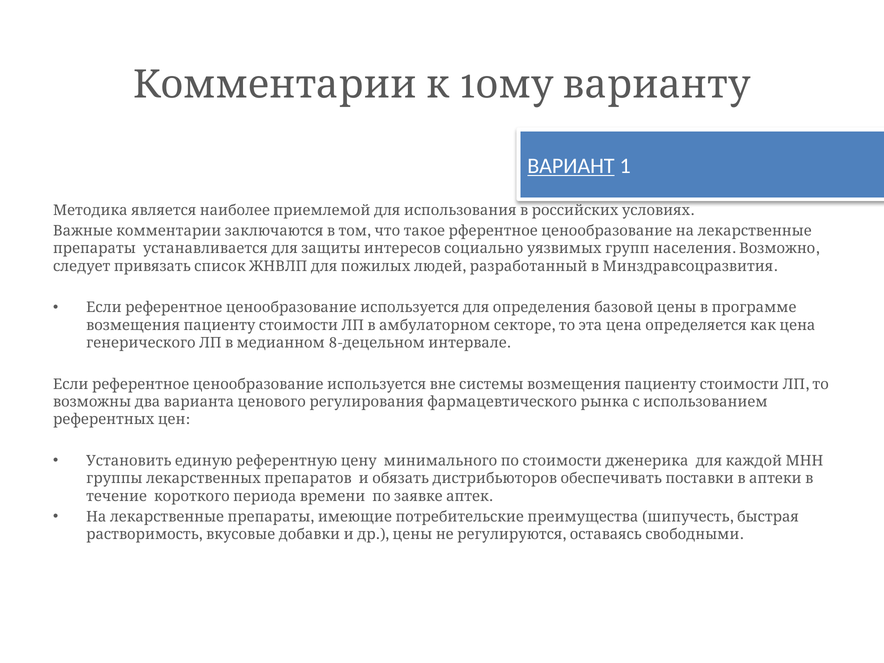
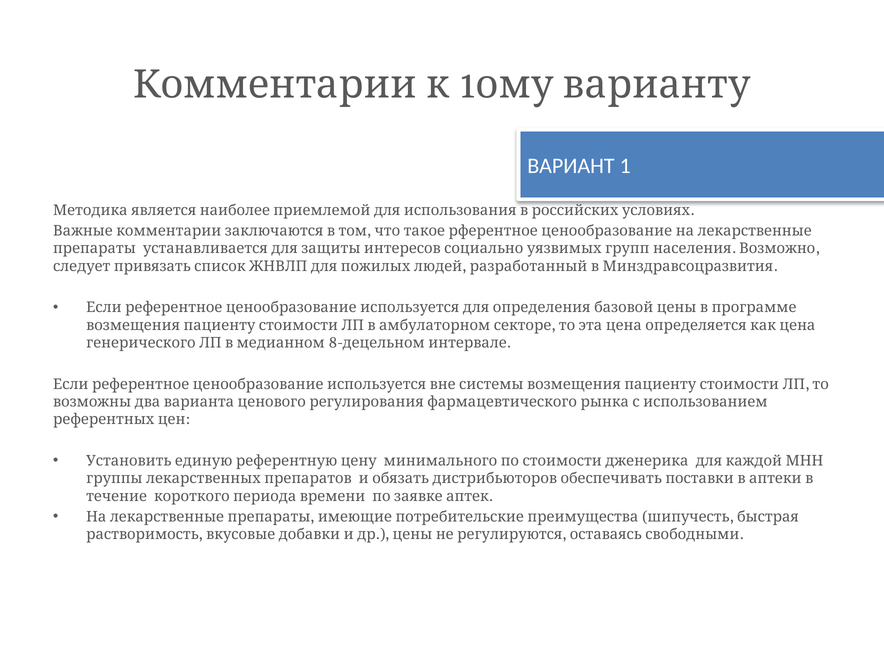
ВАРИАНТ underline: present -> none (571, 166)
